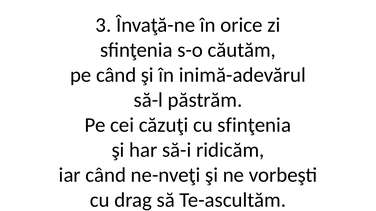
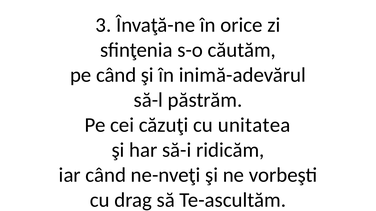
cu sfinţenia: sfinţenia -> unitatea (254, 125)
